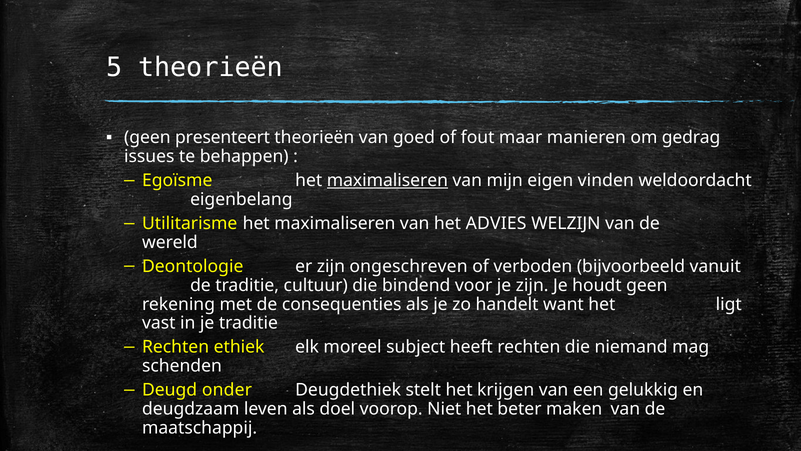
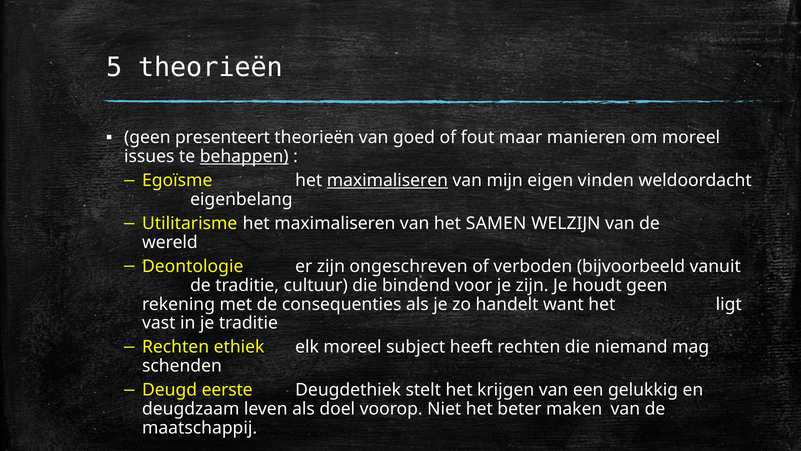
om gedrag: gedrag -> moreel (691, 138)
behappen underline: none -> present (244, 156)
ADVIES: ADVIES -> SAMEN (496, 223)
onder: onder -> eerste (227, 390)
